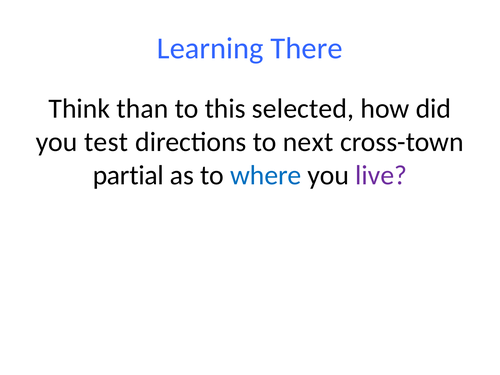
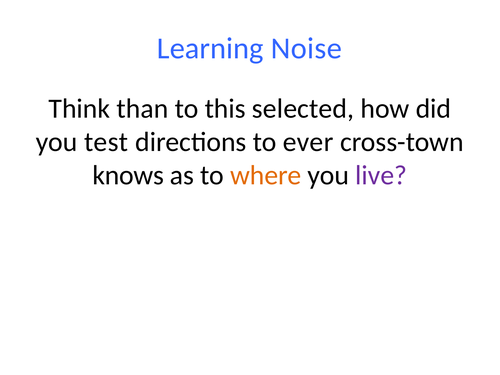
There: There -> Noise (306, 48)
next: next -> ever (308, 142)
partial: partial -> knows (128, 175)
where colour: blue -> orange (266, 175)
